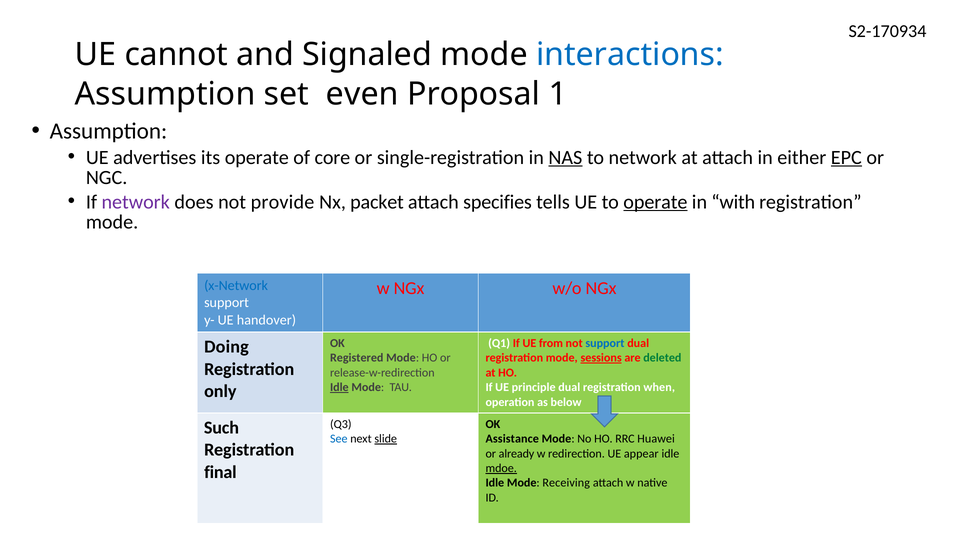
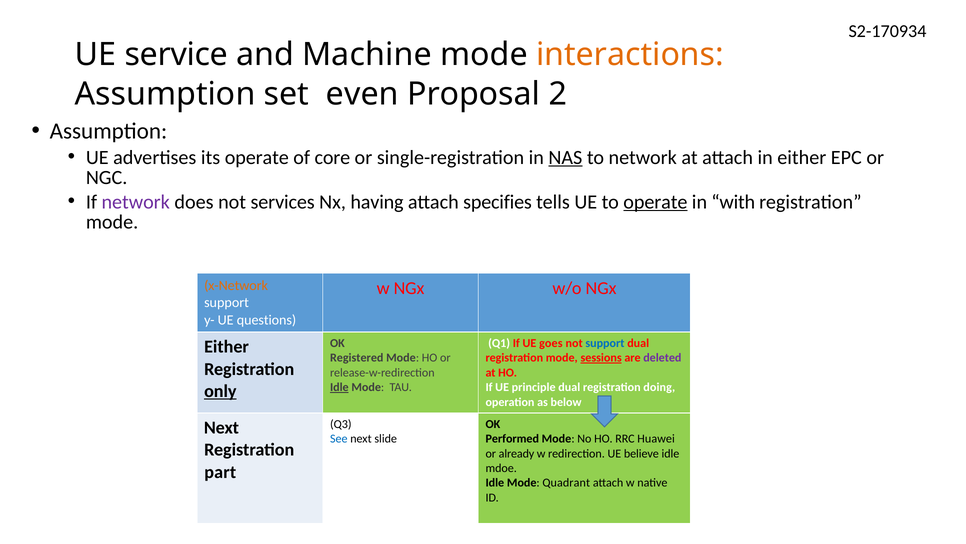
cannot: cannot -> service (176, 55)
Signaled: Signaled -> Machine (367, 55)
interactions colour: blue -> orange (630, 55)
1: 1 -> 2 (558, 94)
EPC underline: present -> none (846, 157)
provide: provide -> services (283, 202)
packet: packet -> having (377, 202)
x-Network colour: blue -> orange (236, 285)
handover: handover -> questions (266, 320)
from: from -> goes (551, 343)
Doing: Doing -> Either (227, 346)
deleted colour: green -> purple (662, 357)
when: when -> doing (659, 387)
only underline: none -> present (220, 391)
Such: Such -> Next (221, 427)
slide underline: present -> none (386, 438)
Assistance: Assistance -> Performed (512, 438)
appear: appear -> believe (641, 453)
mdoe underline: present -> none (501, 468)
final: final -> part (220, 472)
Receiving: Receiving -> Quadrant (566, 482)
